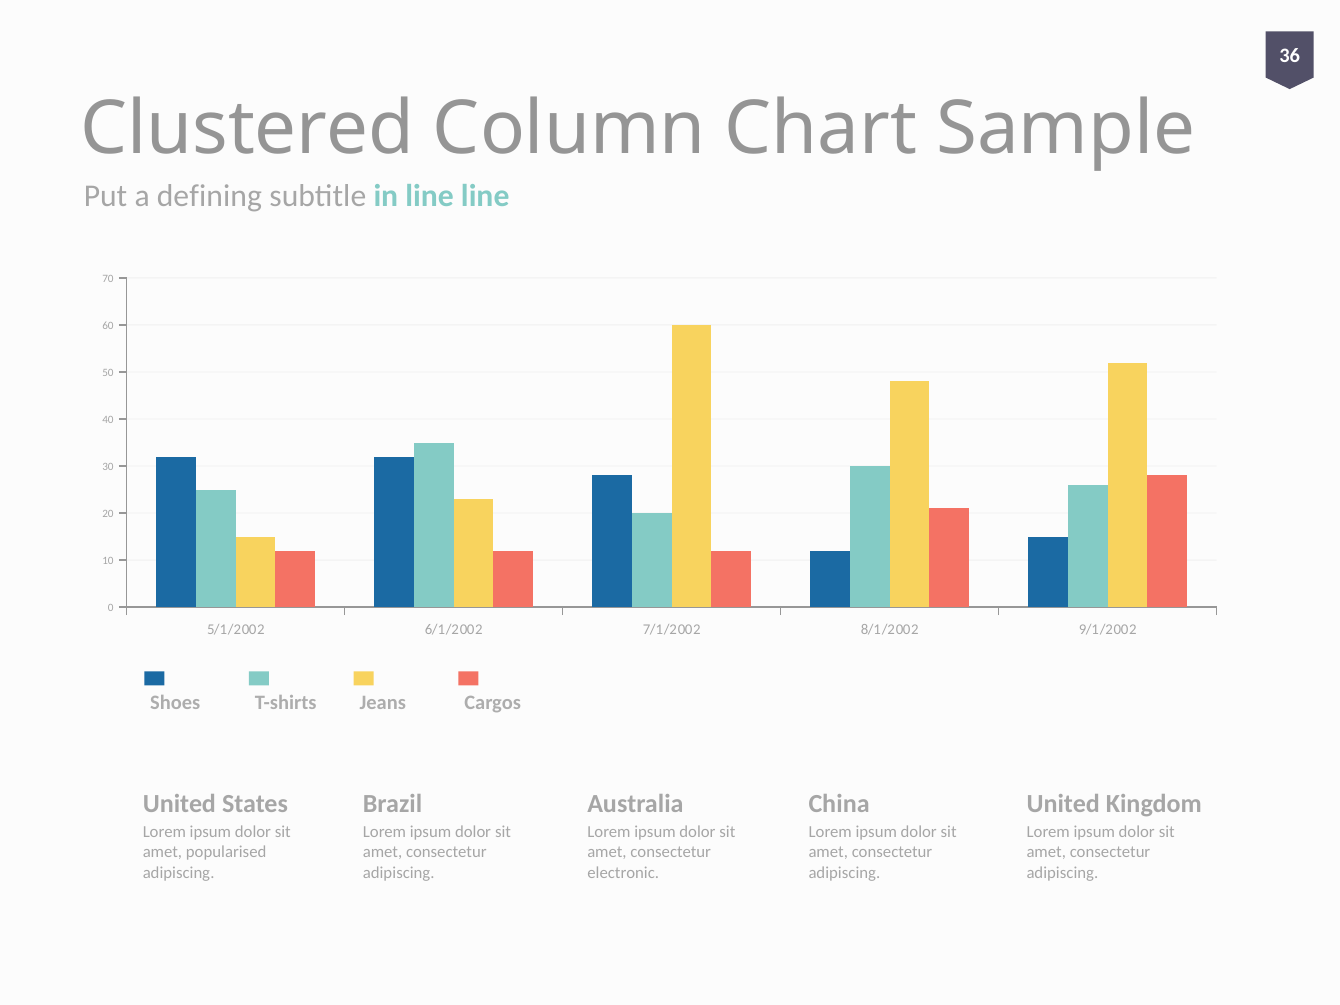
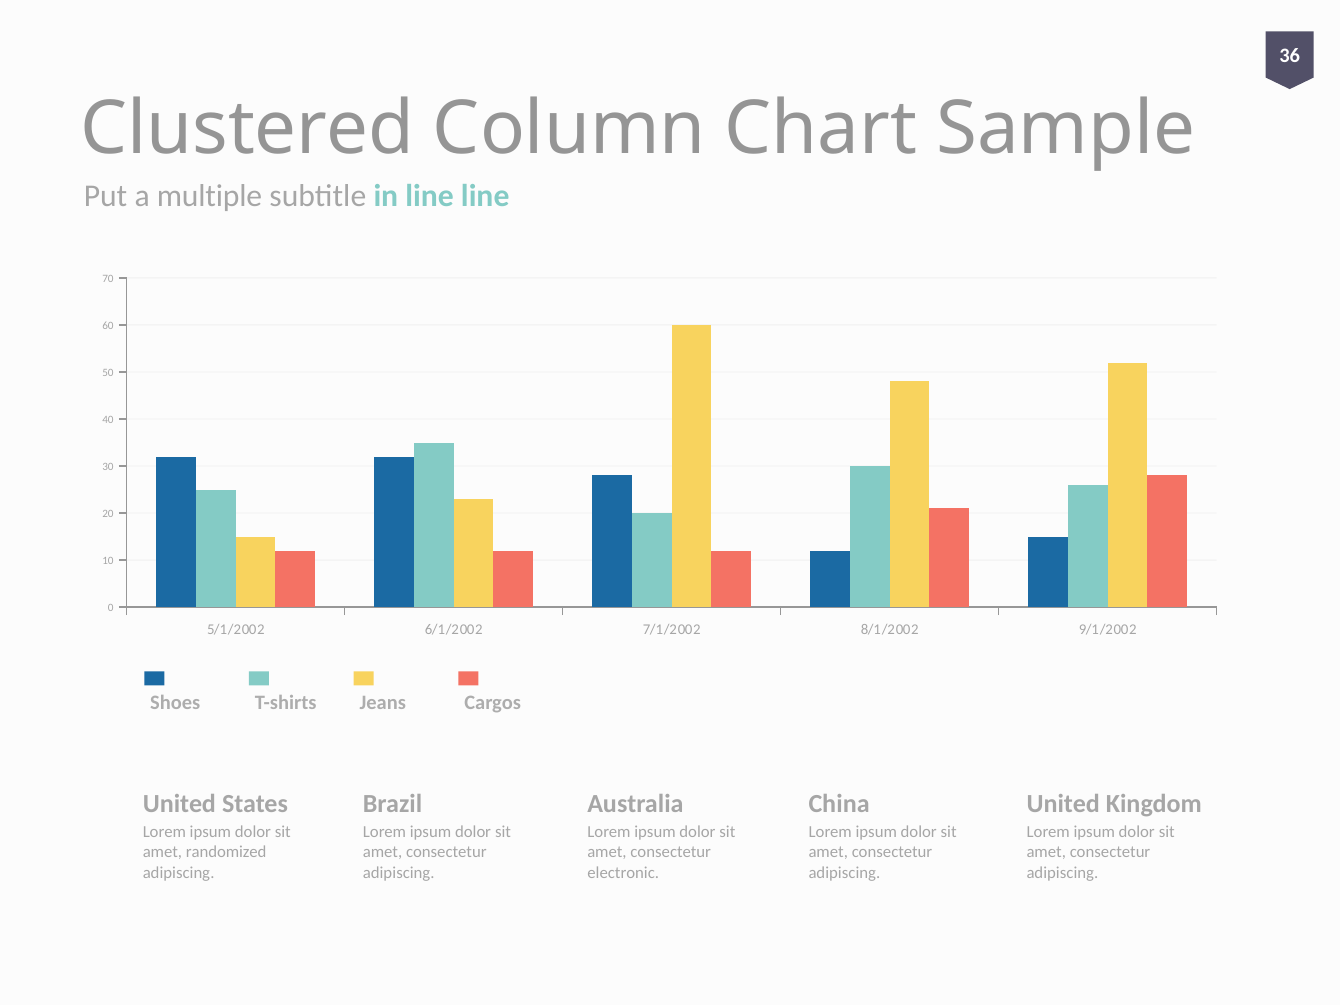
defining: defining -> multiple (209, 196)
popularised: popularised -> randomized (226, 852)
